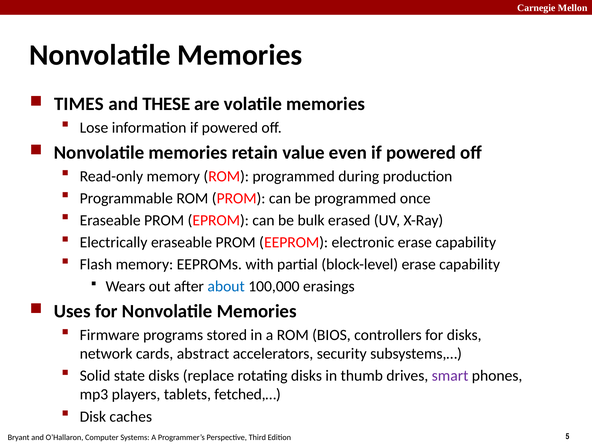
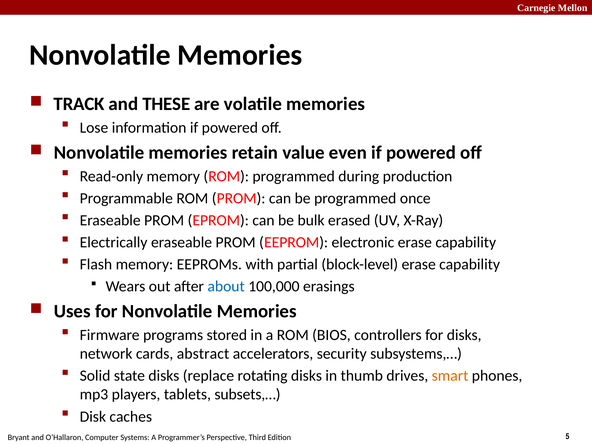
TIMES: TIMES -> TRACK (79, 104)
smart colour: purple -> orange (450, 376)
fetched,…: fetched,… -> subsets,… (248, 394)
